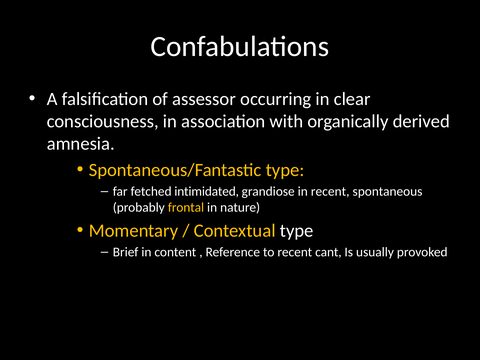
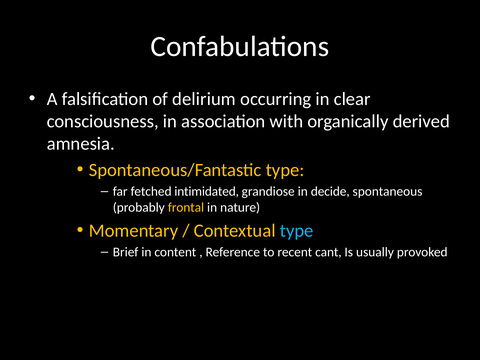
assessor: assessor -> delirium (204, 99)
in recent: recent -> decide (330, 191)
type colour: white -> light blue (297, 231)
